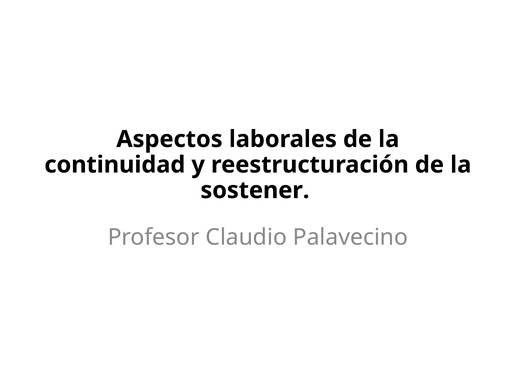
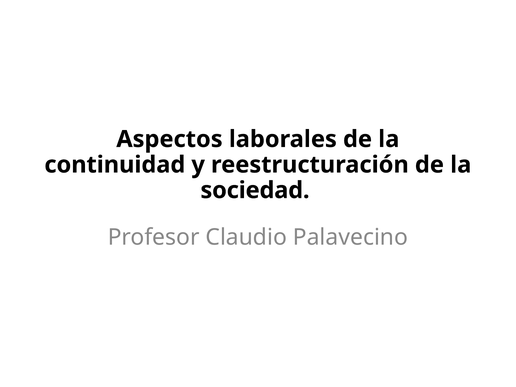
sostener: sostener -> sociedad (255, 190)
